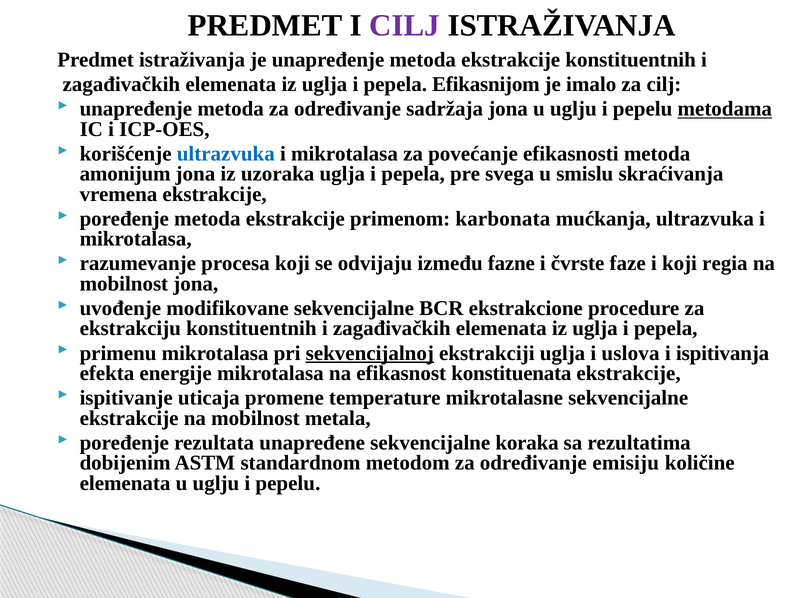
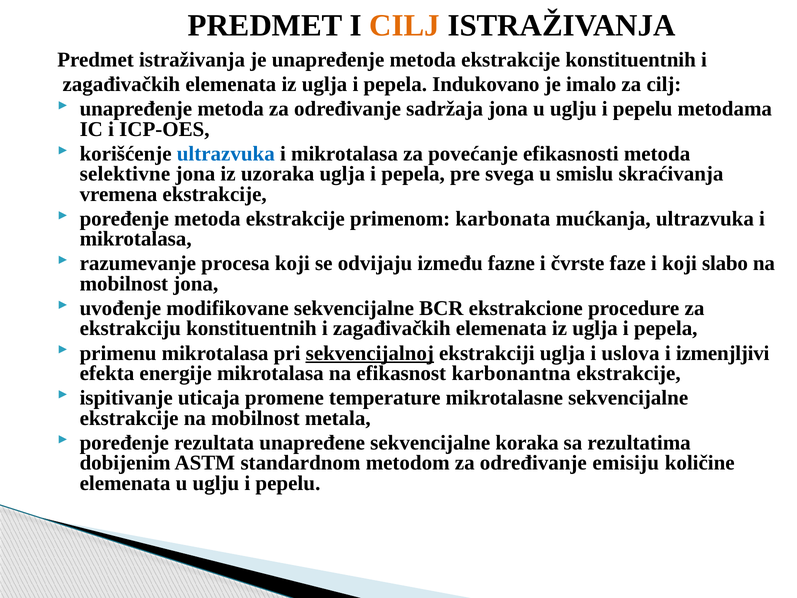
CILJ colour: purple -> orange (405, 25)
Efikasnijom: Efikasnijom -> Indukovano (486, 84)
metodama underline: present -> none (725, 109)
amonijum: amonijum -> selektivne (125, 174)
regia: regia -> slabo (725, 263)
ispitivanja: ispitivanja -> izmenjljivi (723, 353)
konstituenata: konstituenata -> karbonantna (511, 373)
